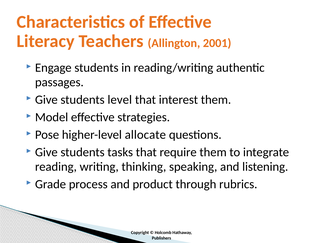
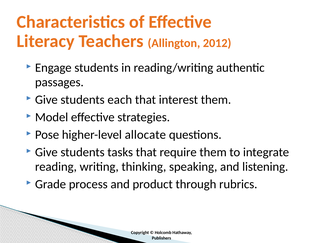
2001: 2001 -> 2012 (217, 43)
level: level -> each (120, 100)
